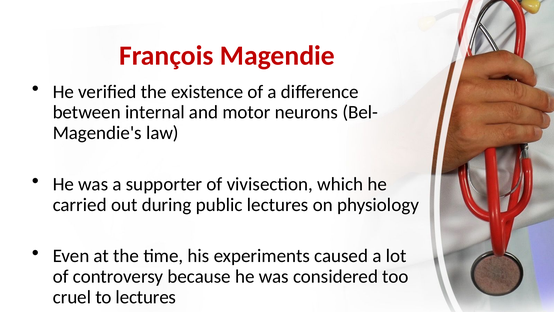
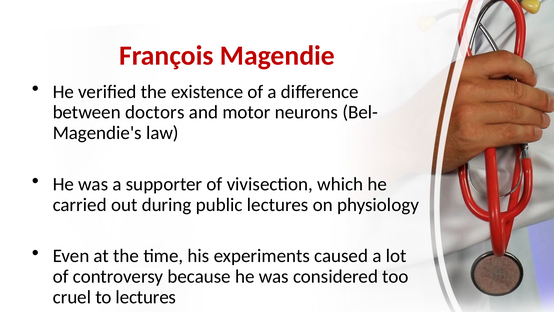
internal: internal -> doctors (155, 112)
